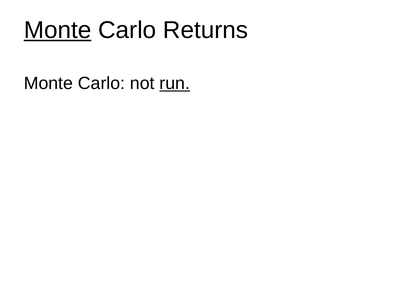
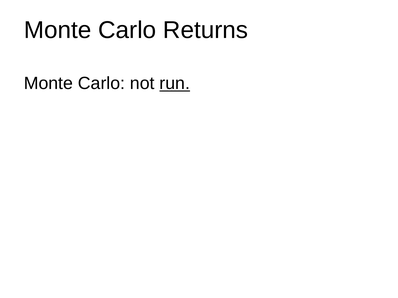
Monte underline: present -> none (58, 30)
